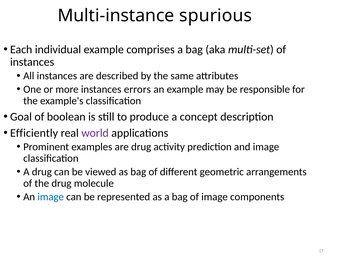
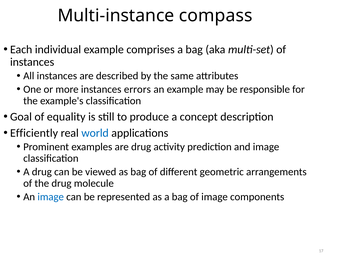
spurious: spurious -> compass (216, 16)
boolean: boolean -> equality (66, 117)
world colour: purple -> blue (95, 133)
